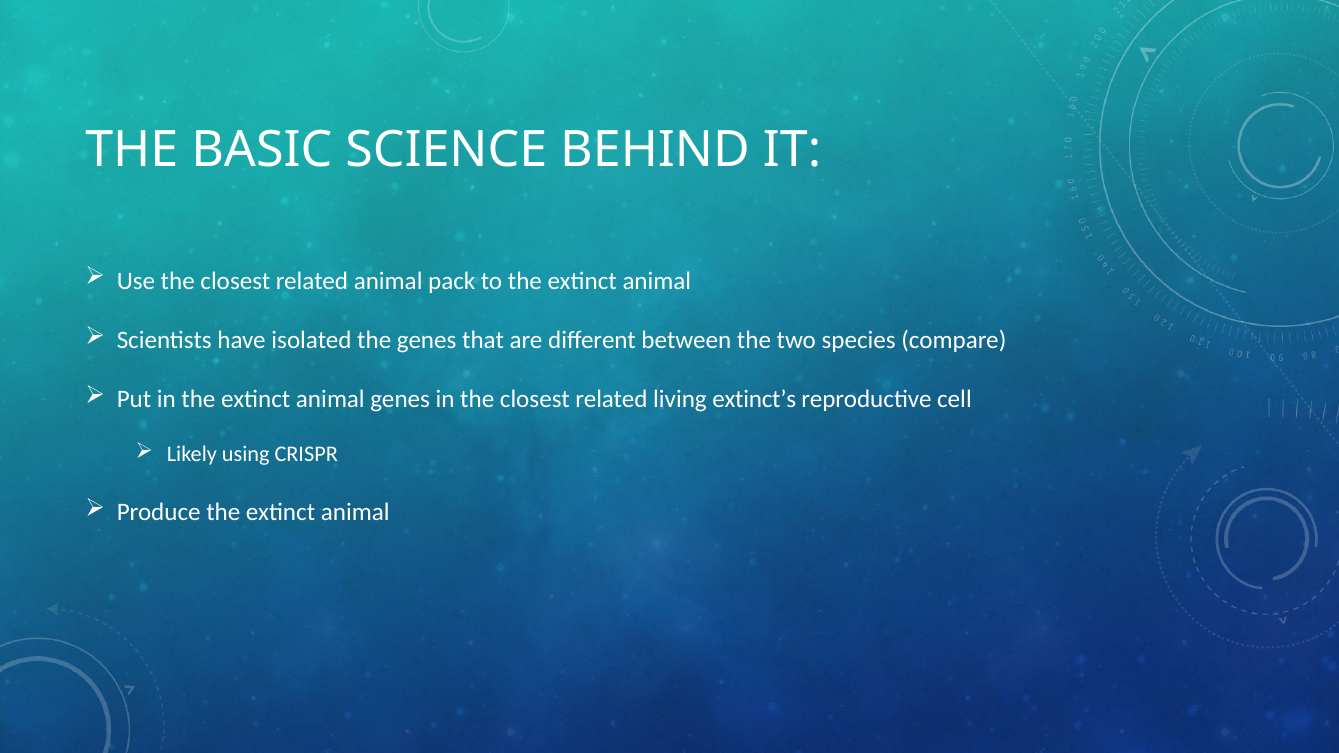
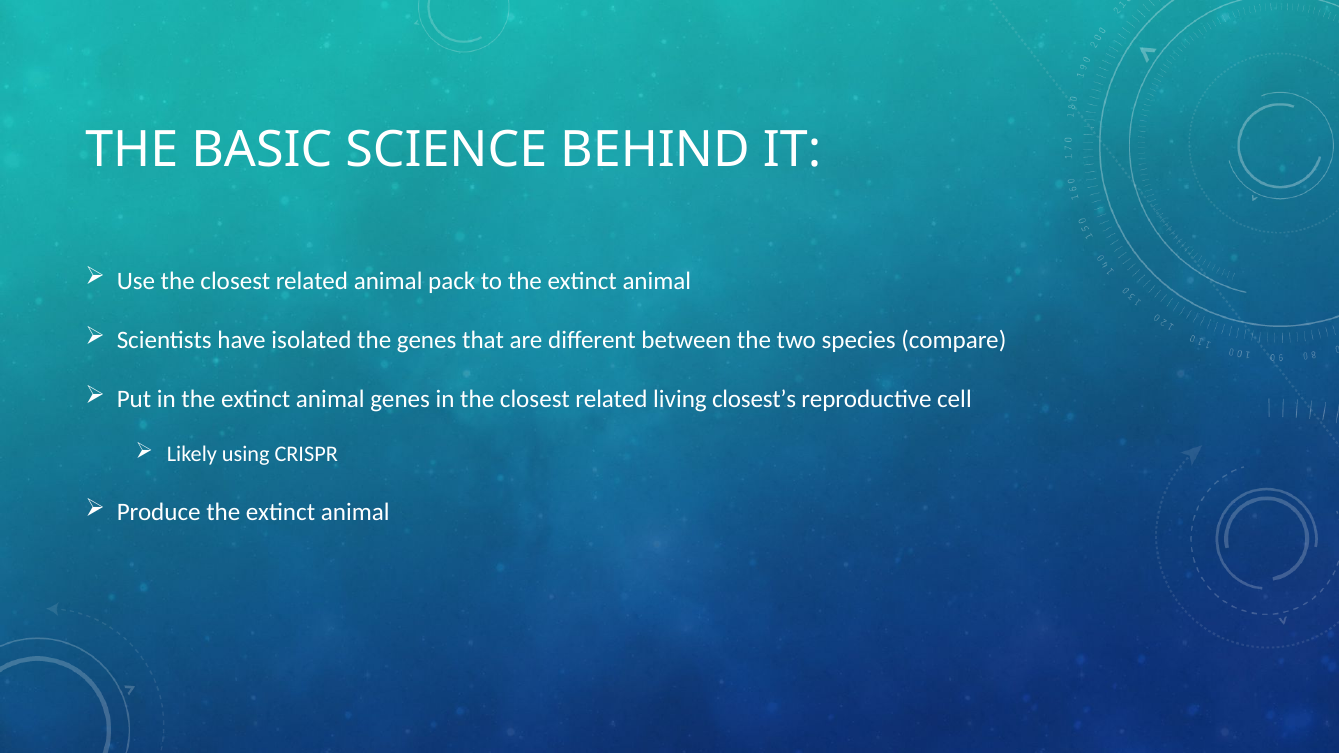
extinct’s: extinct’s -> closest’s (754, 399)
